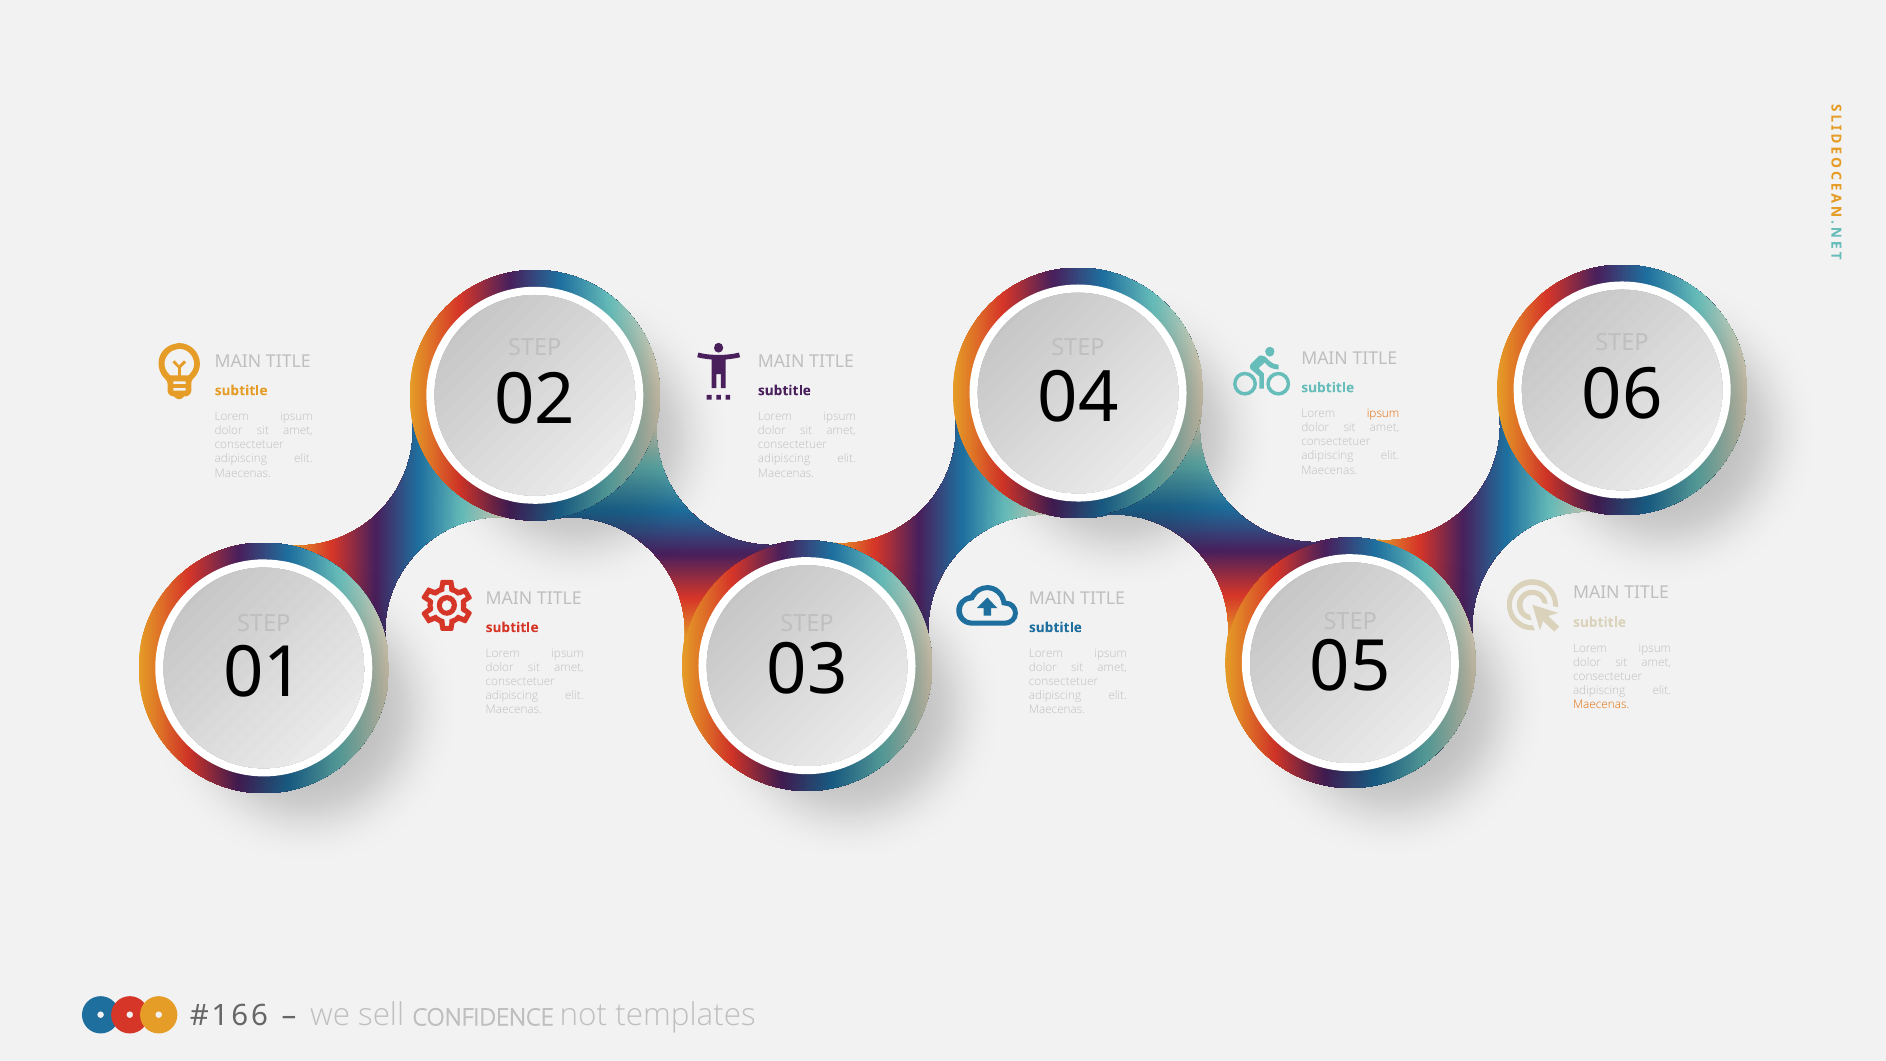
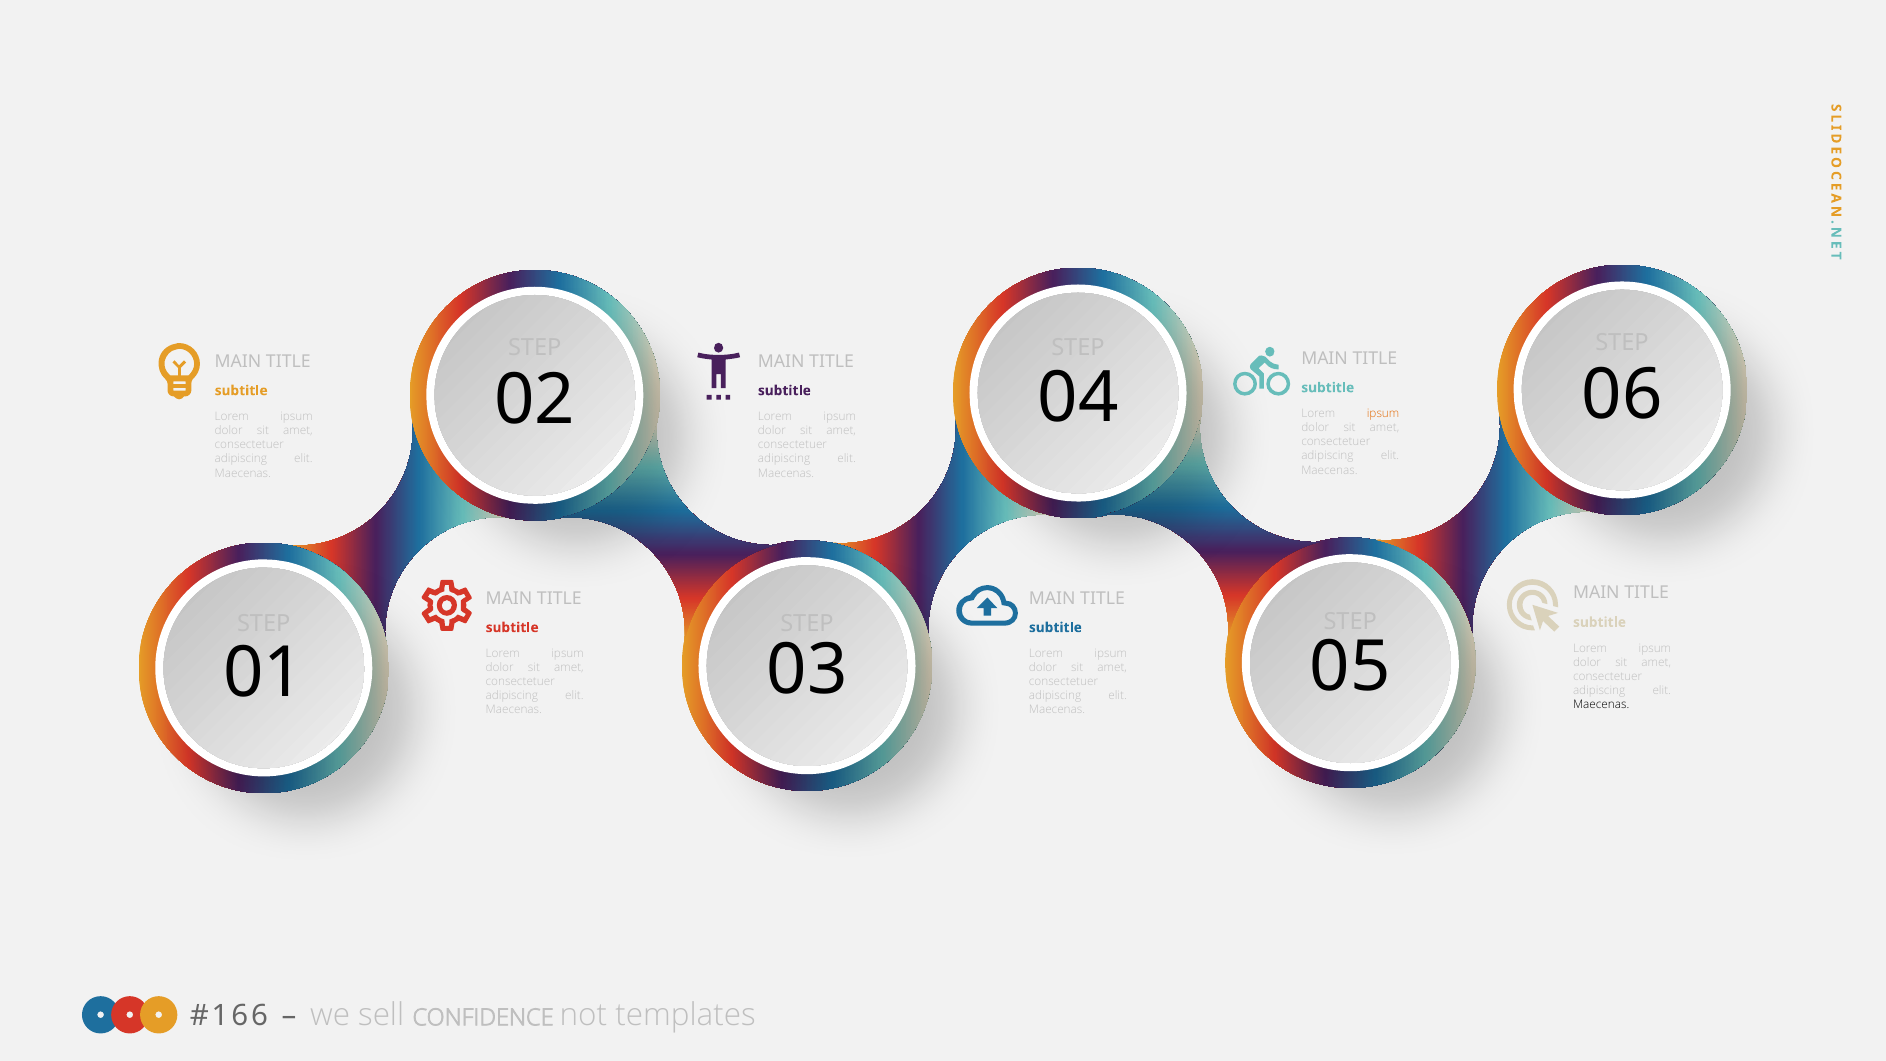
Maecenas colour: orange -> black (1601, 705)
